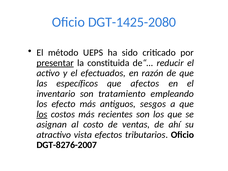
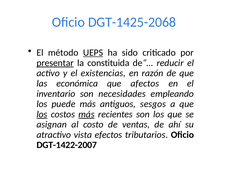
DGT-1425-2080: DGT-1425-2080 -> DGT-1425-2068 (132, 22)
UEPS underline: none -> present (93, 53)
efectuados: efectuados -> existencias (103, 73)
específicos: específicos -> económica (77, 83)
tratamiento: tratamiento -> necesidades (122, 94)
efecto: efecto -> puede (63, 104)
más underline: none -> present (86, 114)
DGT-8276-2007: DGT-8276-2007 -> DGT-1422-2007 (67, 145)
